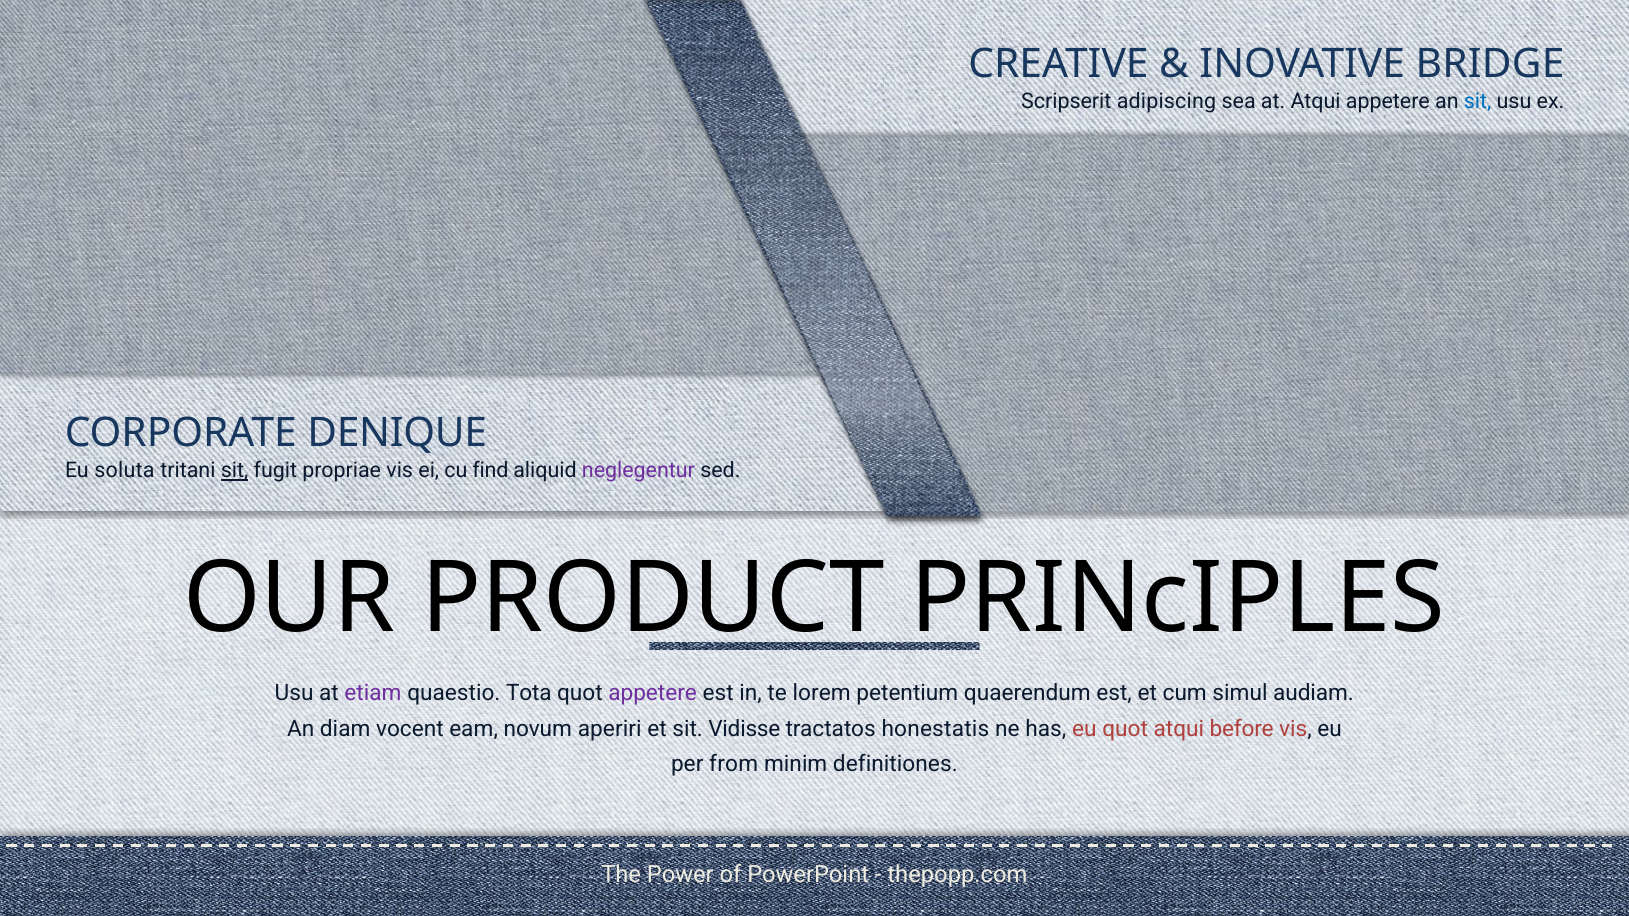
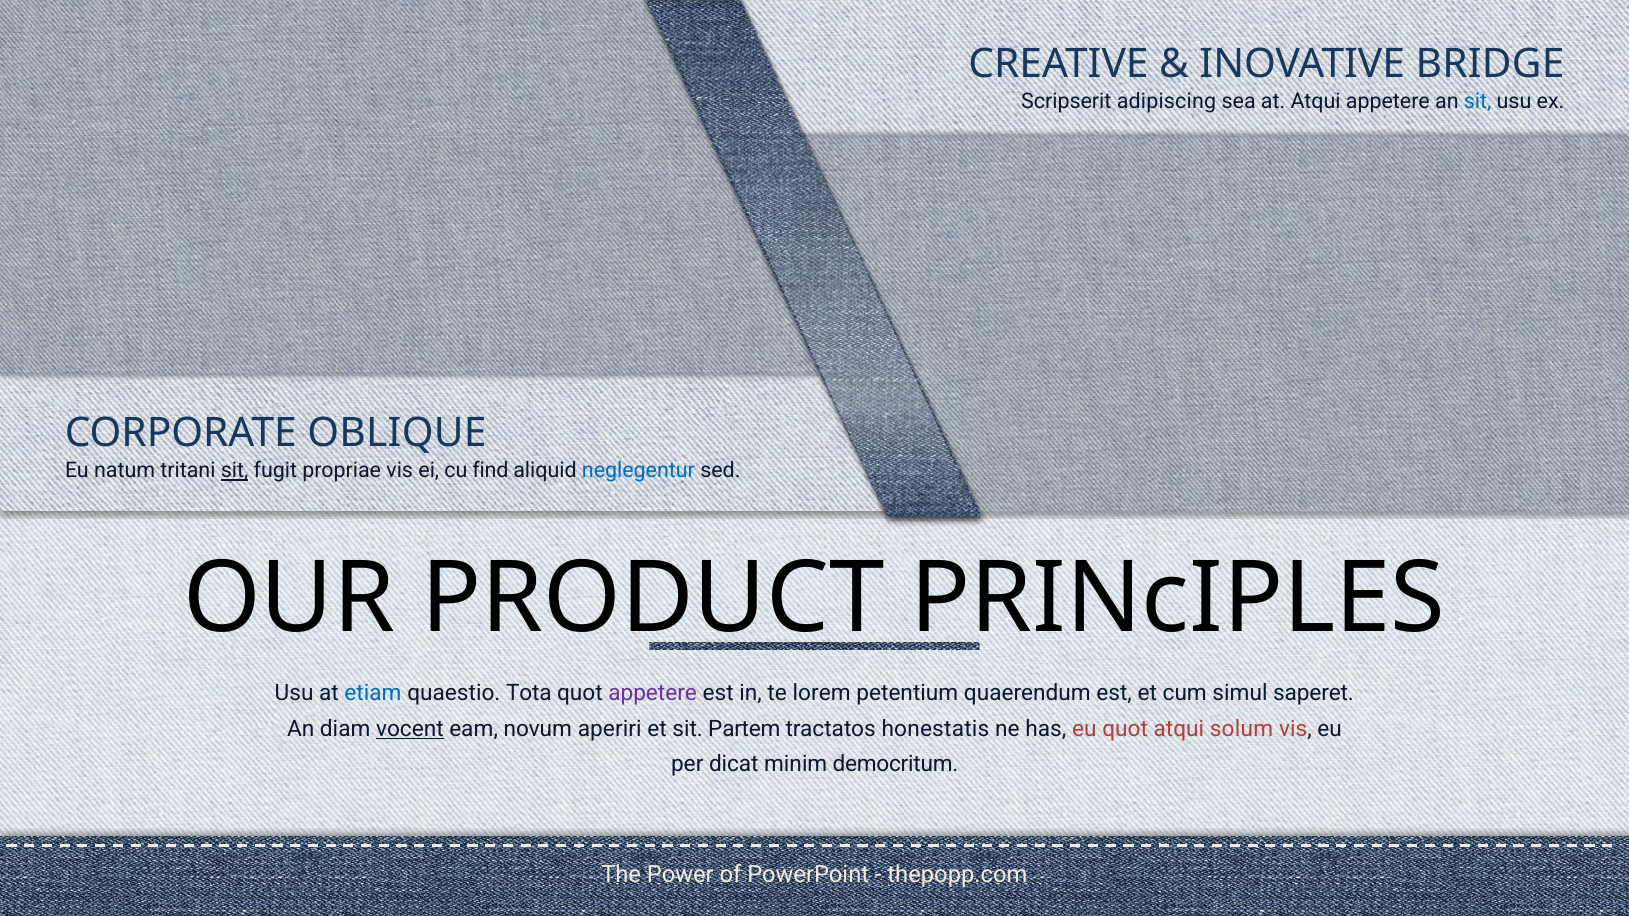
DENIQUE: DENIQUE -> OBLIQUE (397, 433)
soluta: soluta -> natum (125, 471)
neglegentur colour: purple -> blue (638, 471)
etiam colour: purple -> blue (373, 693)
audiam: audiam -> saperet (1314, 693)
vocent underline: none -> present (410, 729)
Vidisse: Vidisse -> Partem (744, 729)
before: before -> solum (1241, 729)
from: from -> dicat (734, 764)
definitiones: definitiones -> democritum (895, 764)
